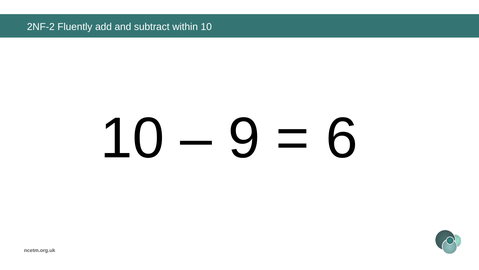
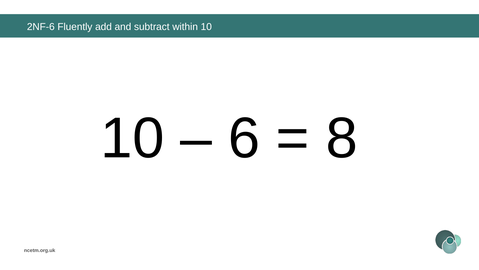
2NF-2: 2NF-2 -> 2NF-6 (41, 27)
9: 9 -> 6 (244, 138)
6: 6 -> 8 (342, 138)
